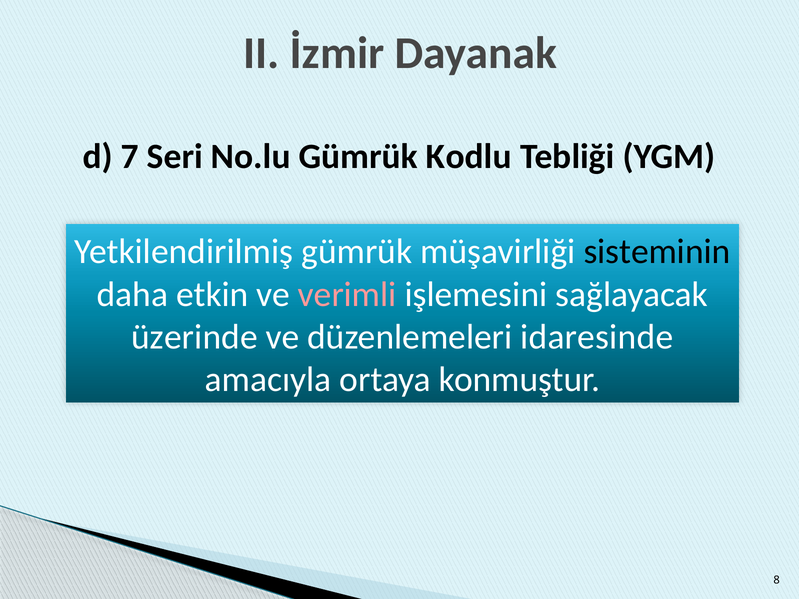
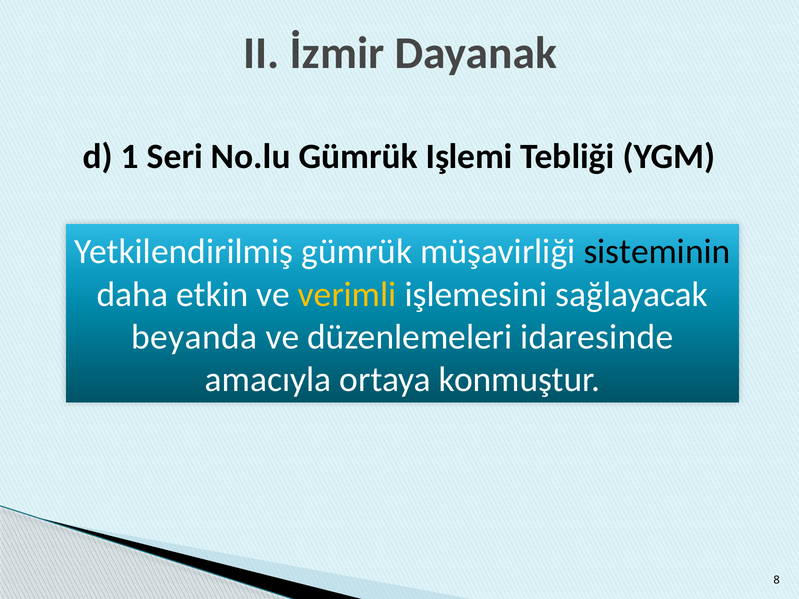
7: 7 -> 1 (130, 156)
Kodlu: Kodlu -> Işlemi (469, 156)
verimli colour: pink -> yellow (347, 294)
üzerinde: üzerinde -> beyanda (194, 337)
